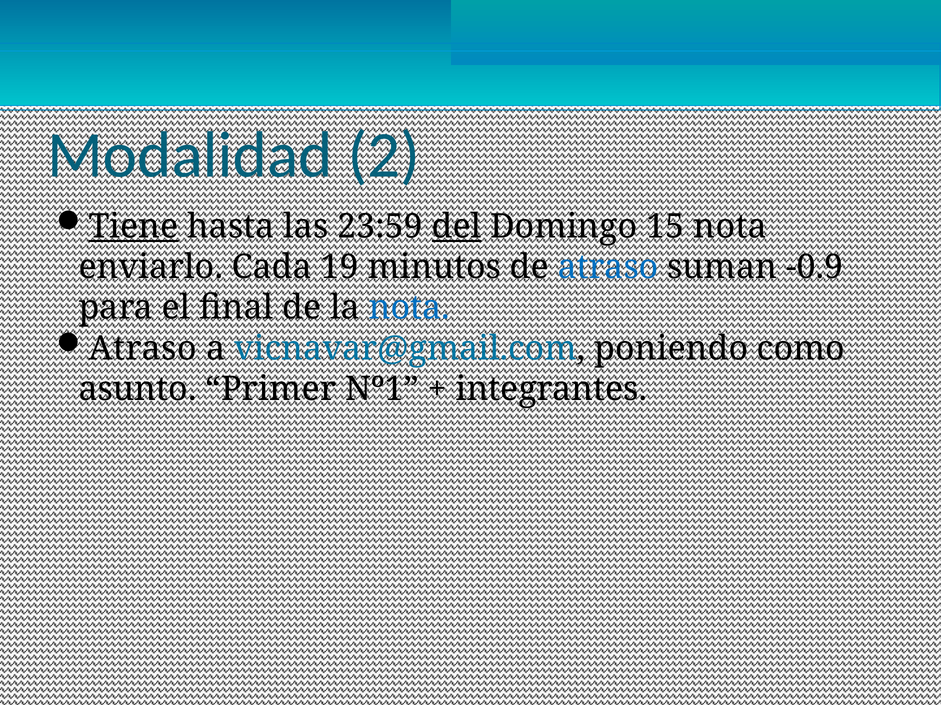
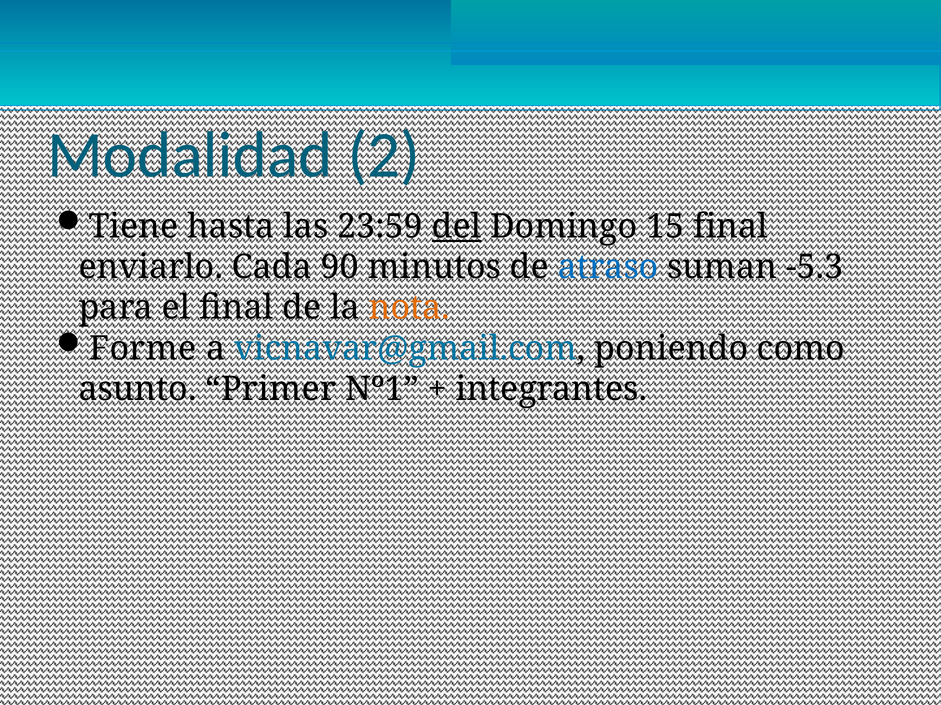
Tiene underline: present -> none (134, 227)
15 nota: nota -> final (730, 227)
19: 19 -> 90 (340, 267)
-0.9: -0.9 -> -5.3 (815, 267)
nota colour: blue -> orange (409, 308)
Atraso: Atraso -> Forme (143, 349)
